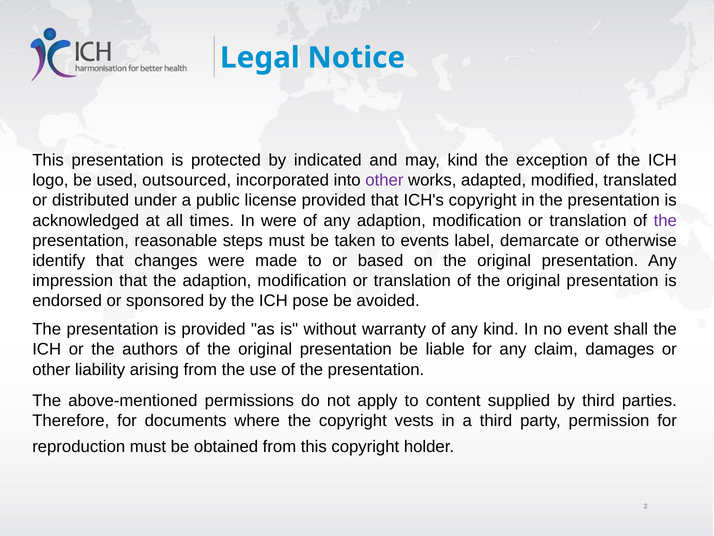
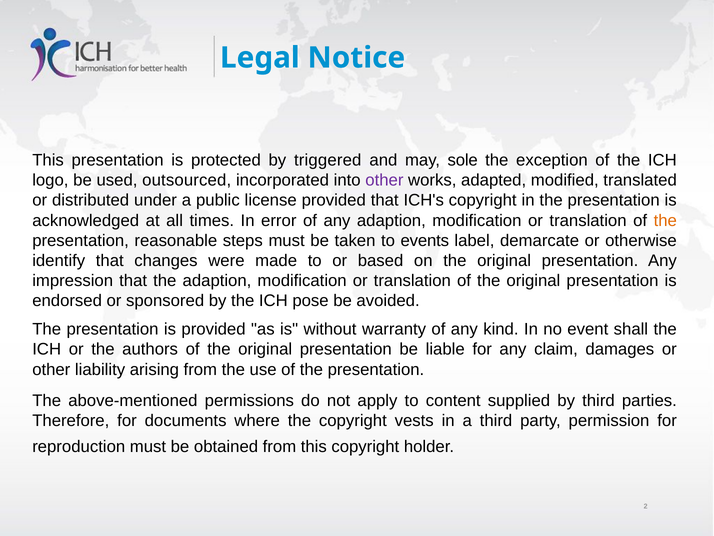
indicated: indicated -> triggered (328, 160)
may kind: kind -> sole (463, 160)
In were: were -> error (279, 220)
the colour: purple -> orange (665, 220)
